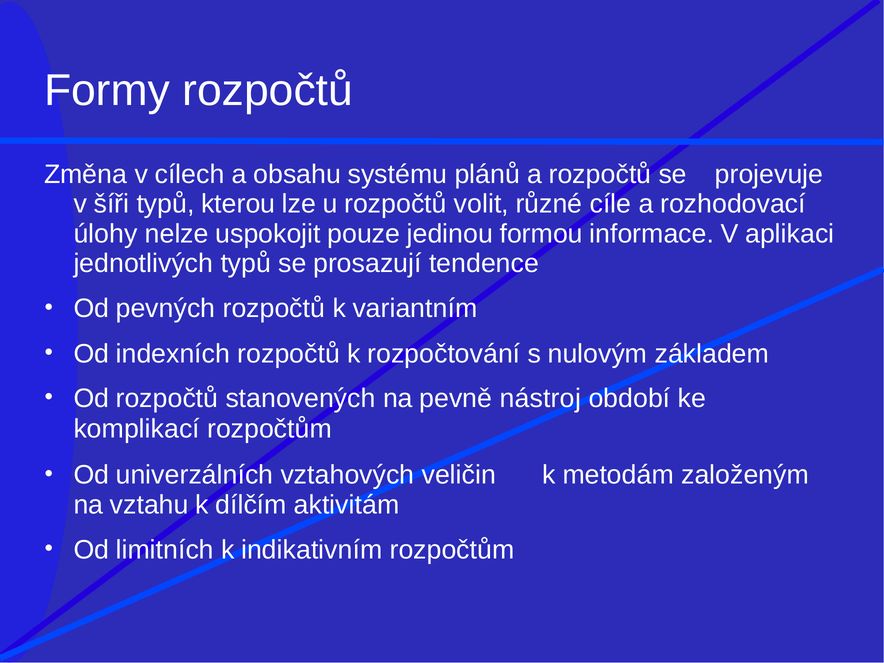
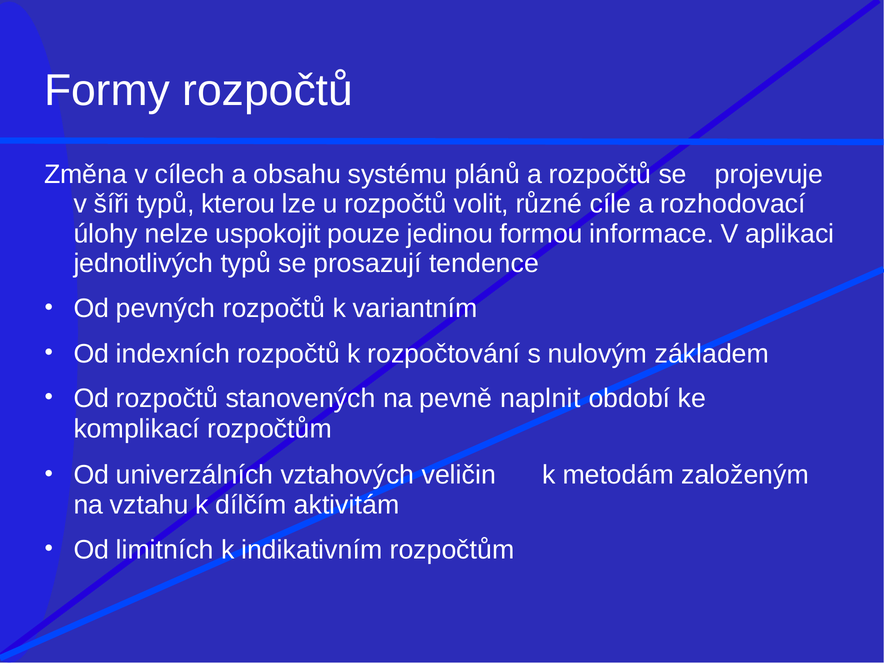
nástroj: nástroj -> naplnit (540, 398)
